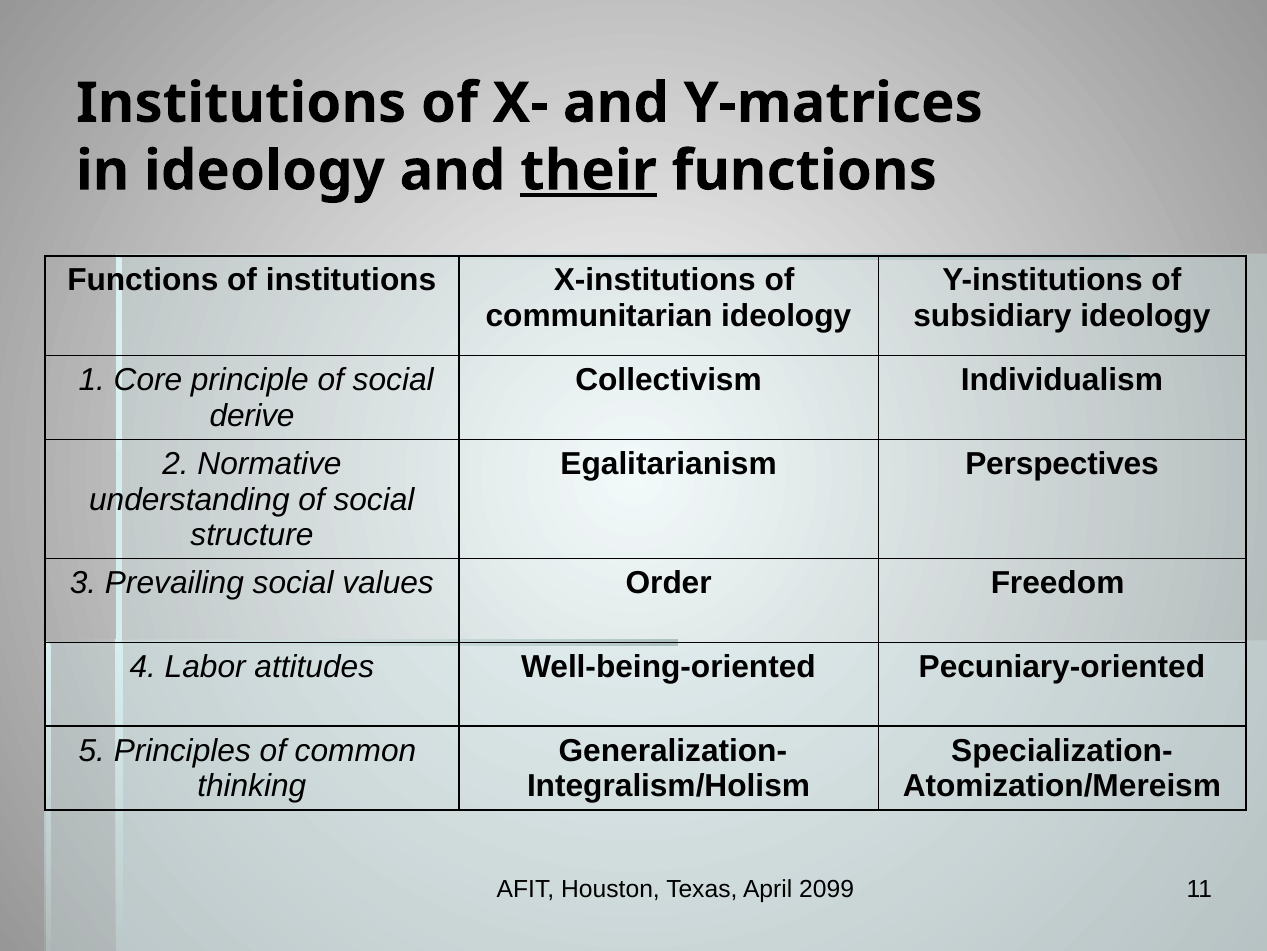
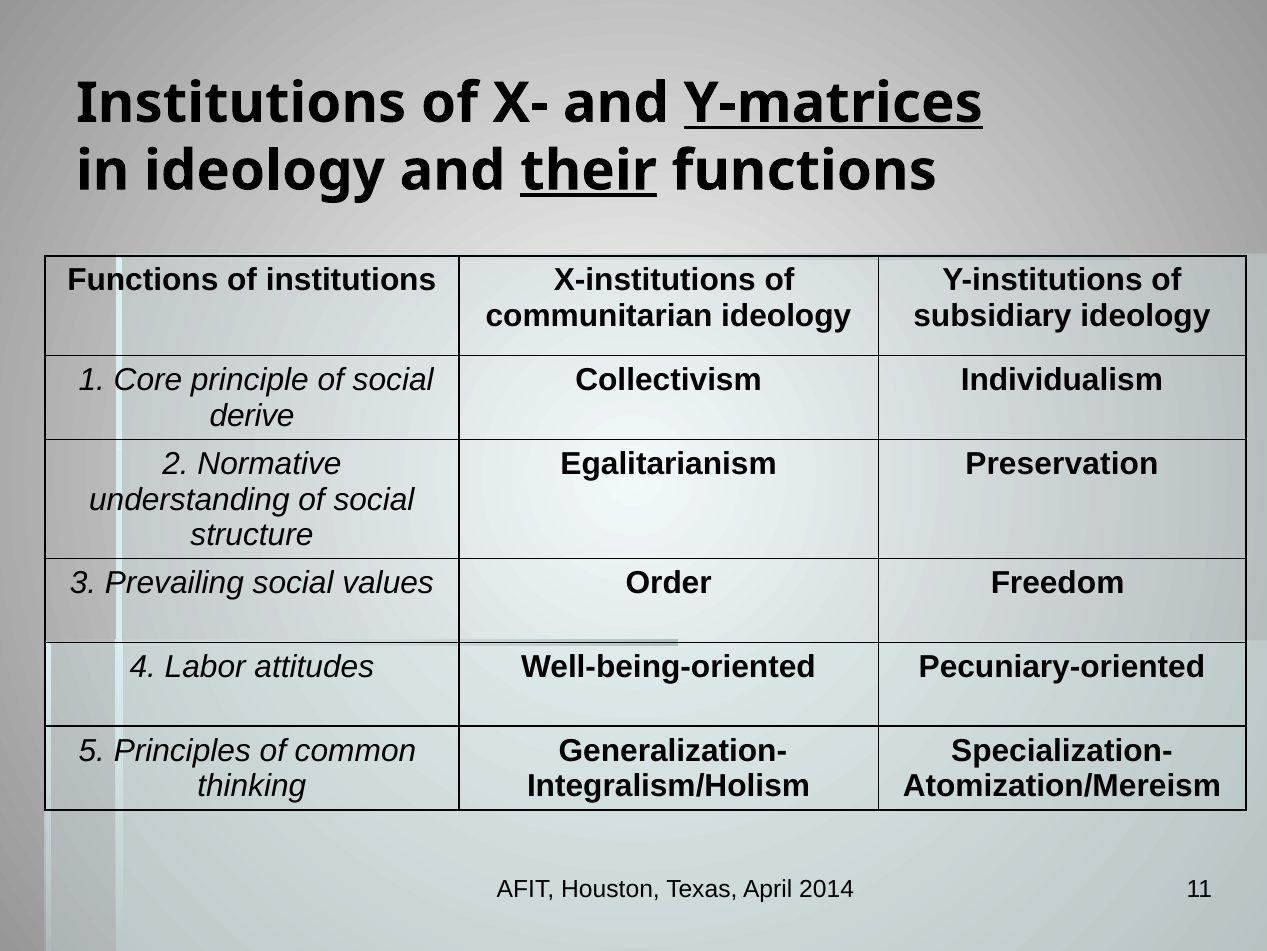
Y-matrices underline: none -> present (833, 103)
Perspectives: Perspectives -> Preservation (1062, 464)
2099: 2099 -> 2014 (827, 888)
